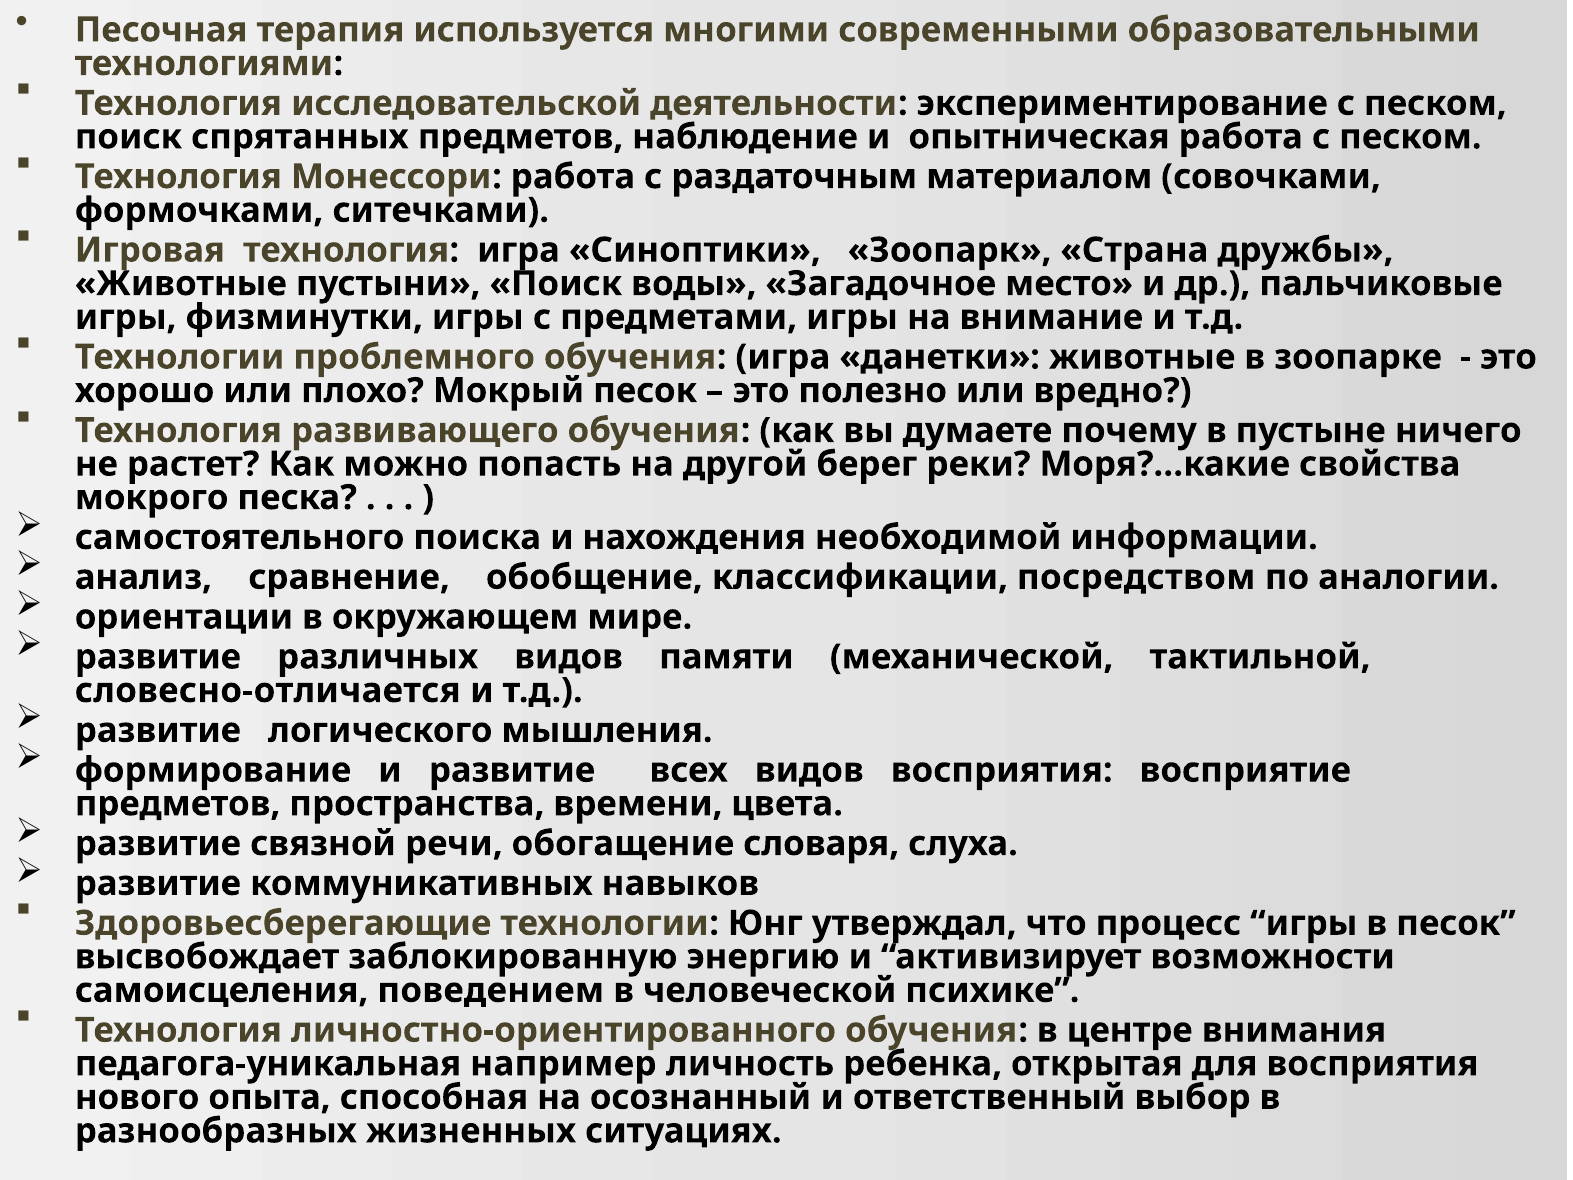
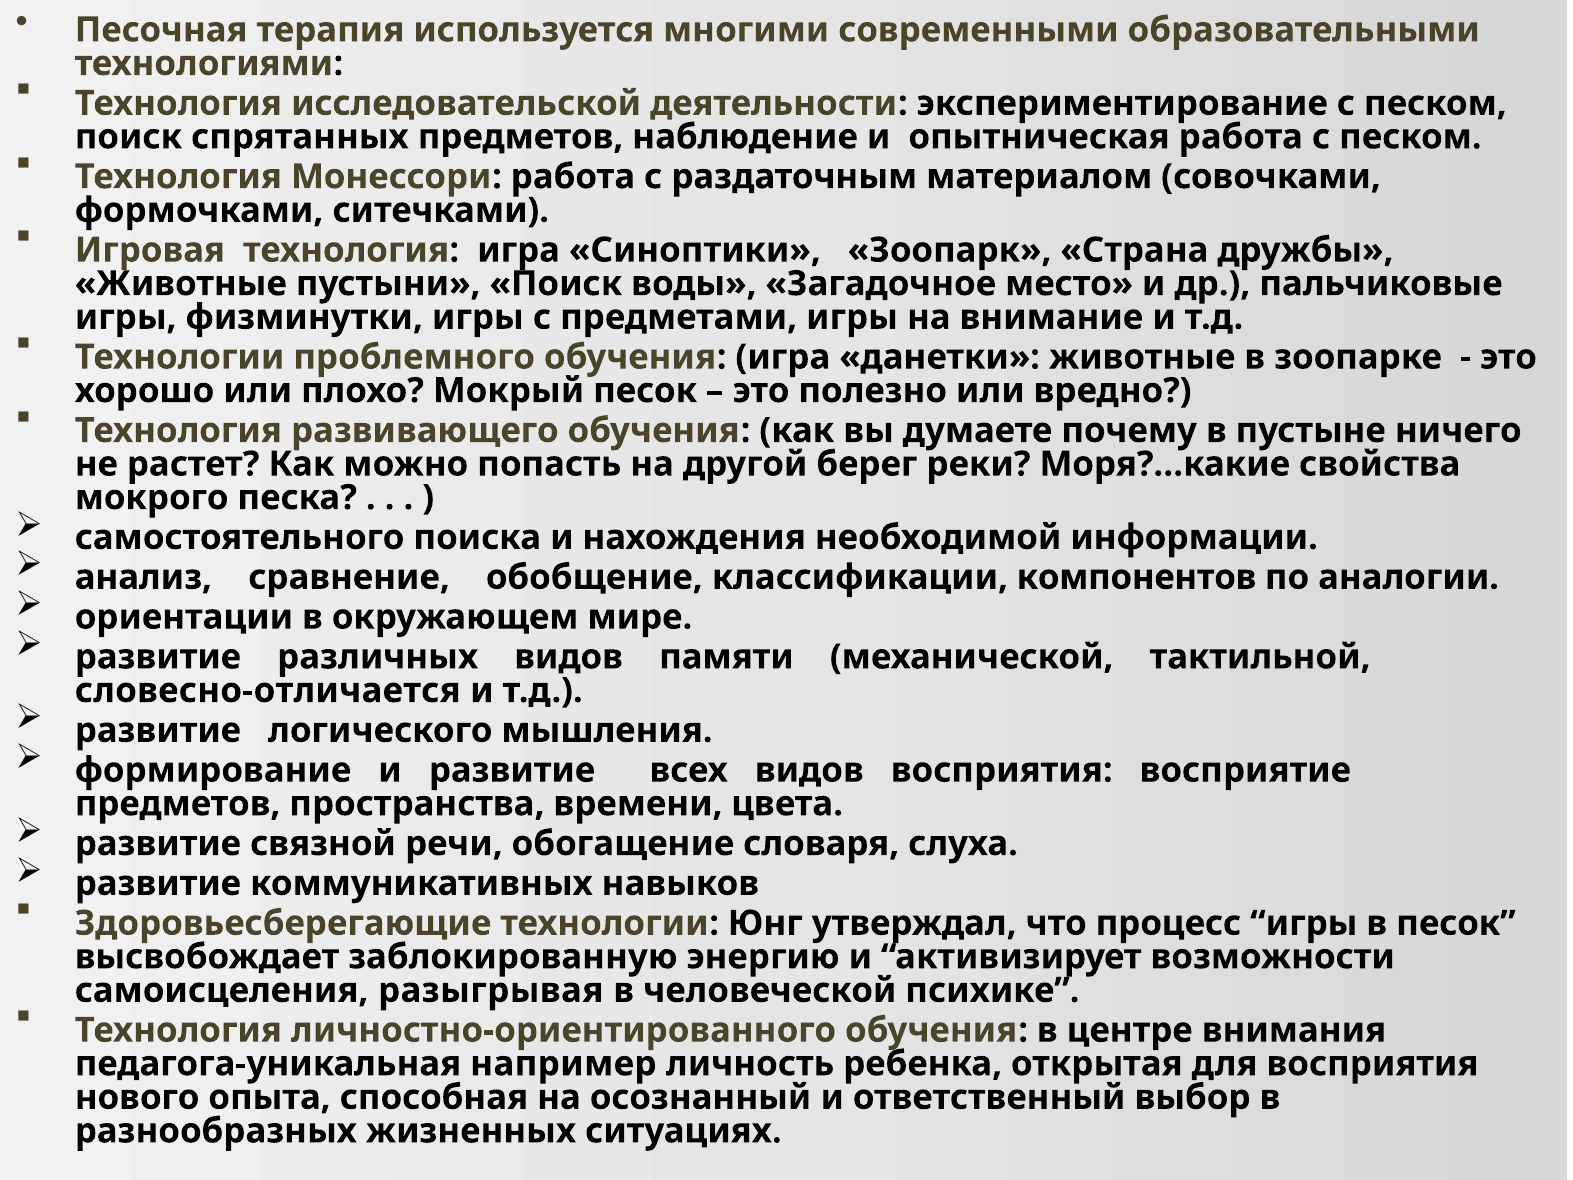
посредством: посредством -> компонентов (1137, 577)
поведением: поведением -> разыгрывая (491, 990)
